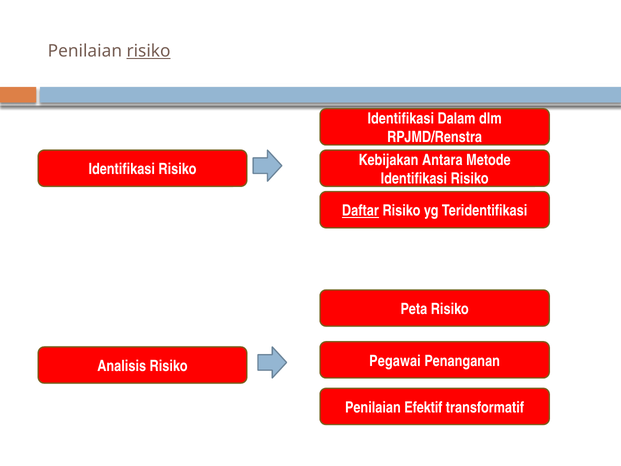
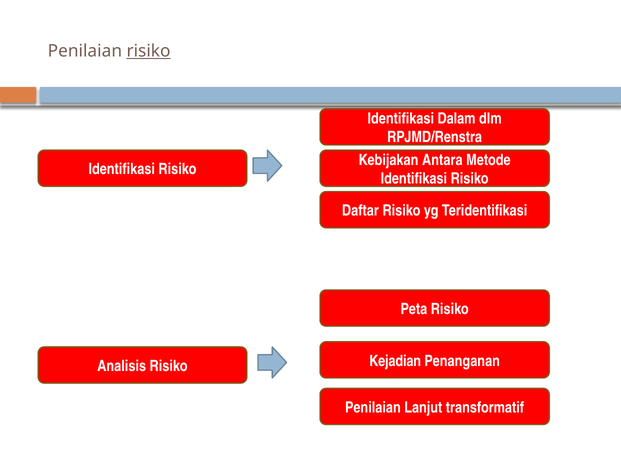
Daftar underline: present -> none (360, 211)
Pegawai: Pegawai -> Kejadian (395, 361)
Efektif: Efektif -> Lanjut (423, 407)
